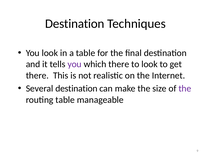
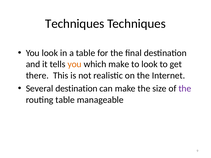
Destination: Destination -> Techniques (75, 24)
you colour: purple -> orange (75, 64)
which there: there -> make (119, 64)
